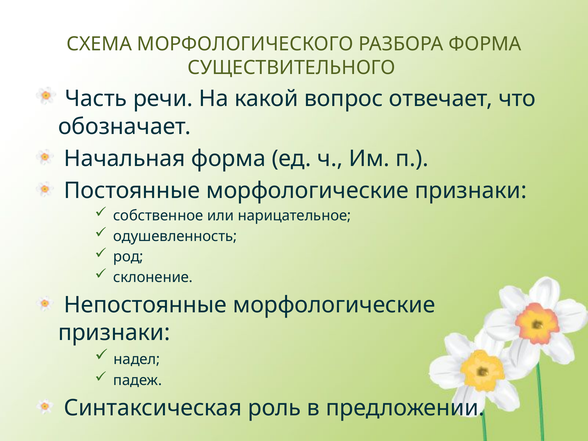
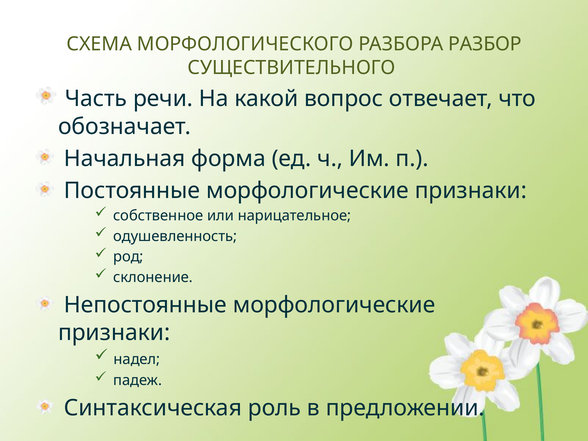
РАЗБОРА ФОРМА: ФОРМА -> РАЗБОР (485, 44)
